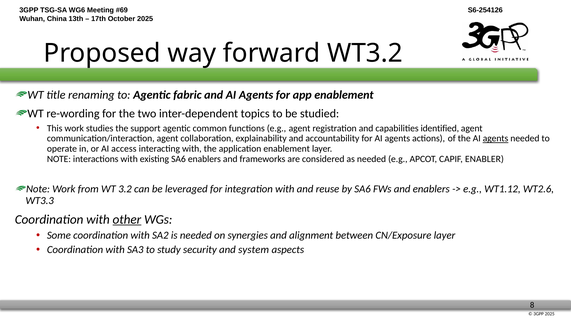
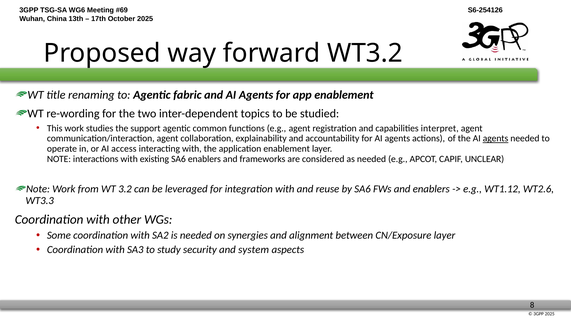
identified: identified -> interpret (440, 128)
ENABLER: ENABLER -> UNCLEAR (484, 159)
other underline: present -> none (127, 220)
